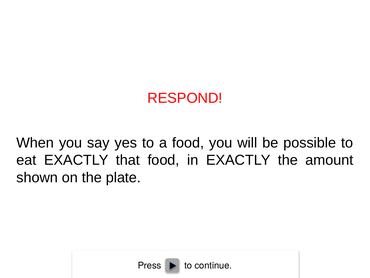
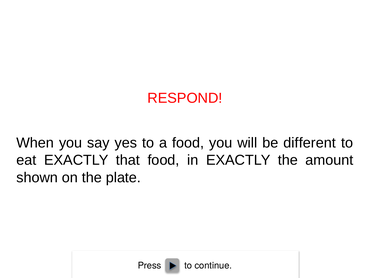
possible: possible -> different (310, 143)
